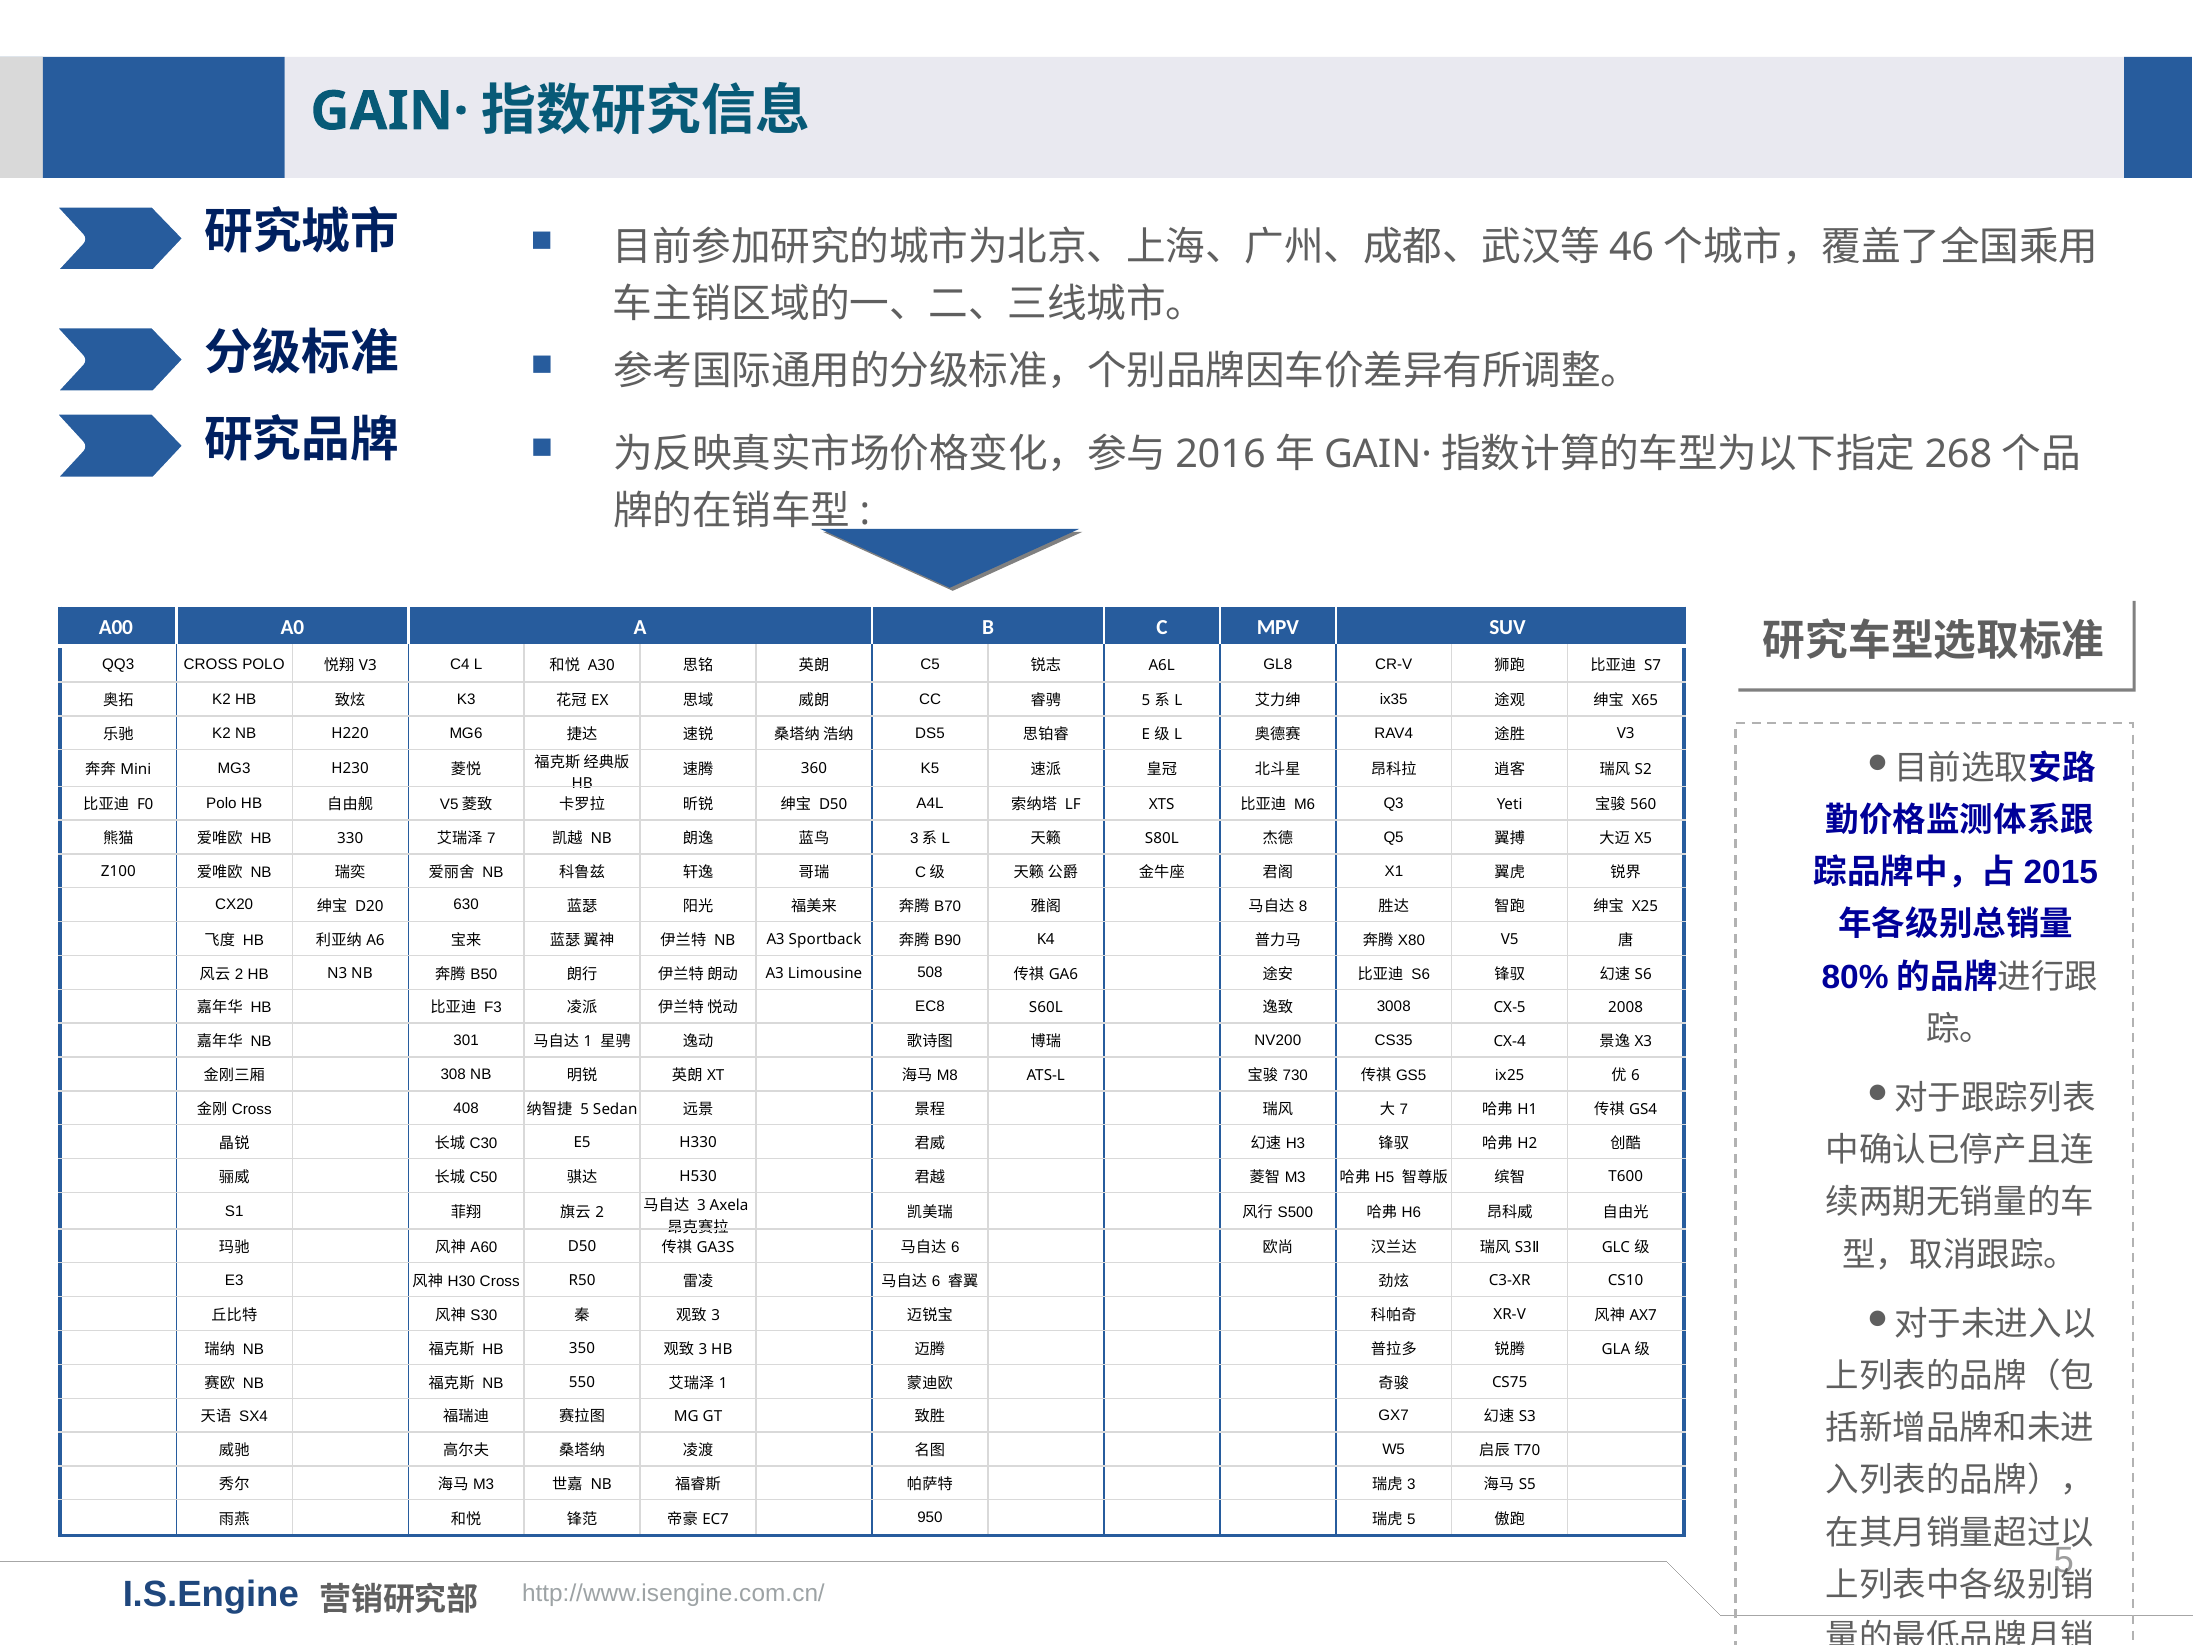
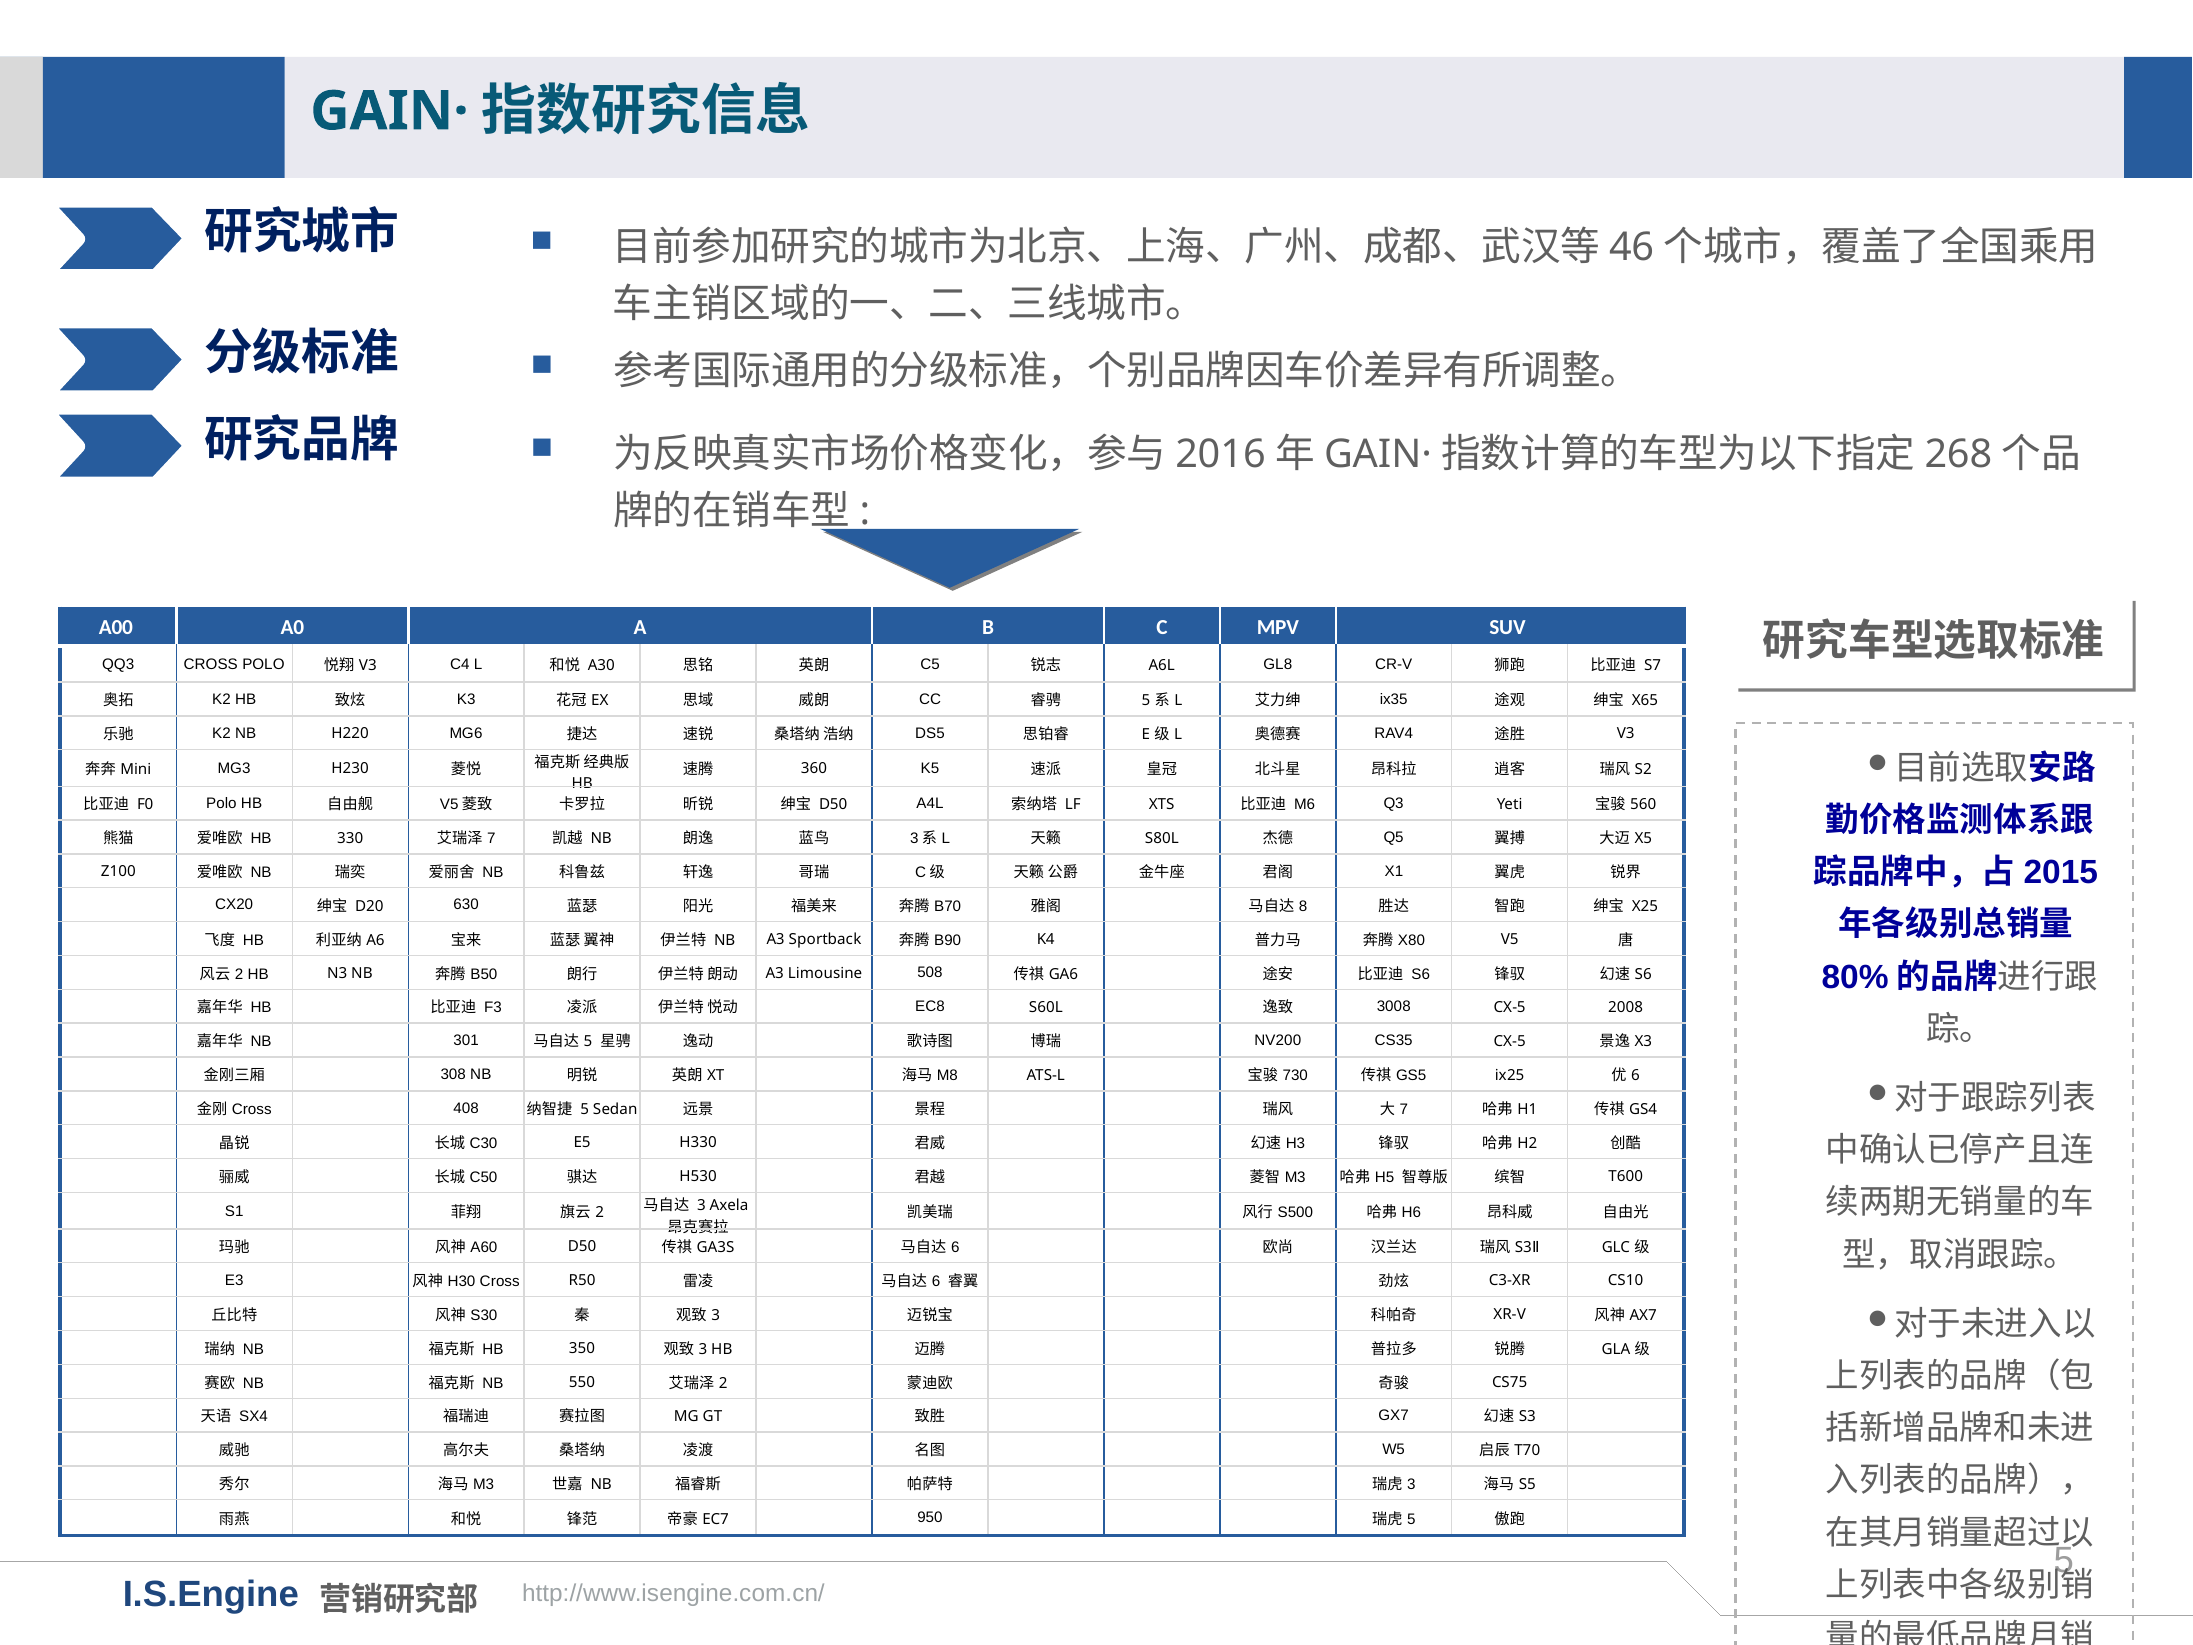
1: 1 -> 5 (588, 1042)
CS35 CX-4: CX-4 -> CX-5 (1510, 1041)
1: 1 -> 2 (723, 1383)
